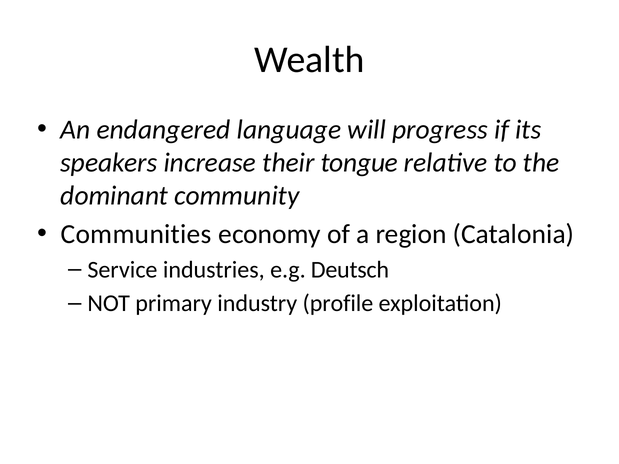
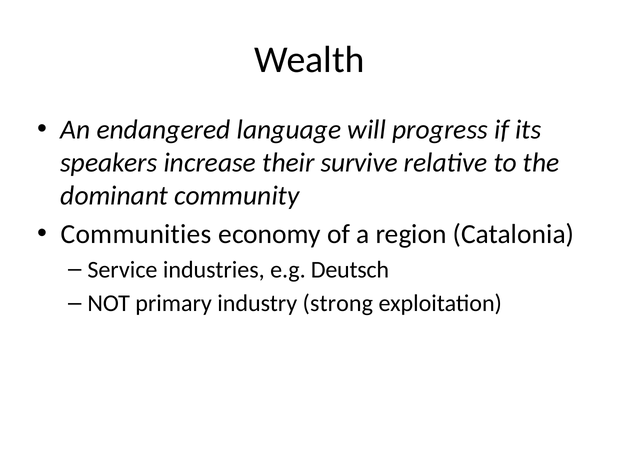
tongue: tongue -> survive (359, 163)
profile: profile -> strong (338, 304)
